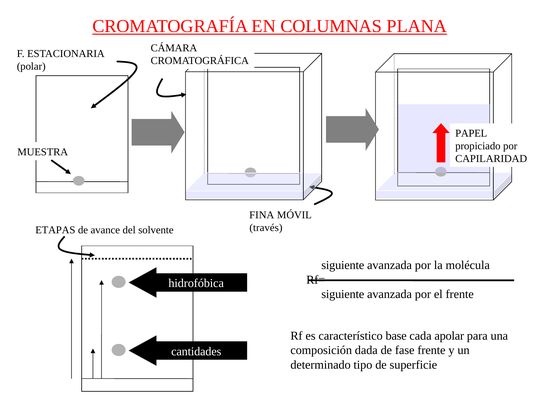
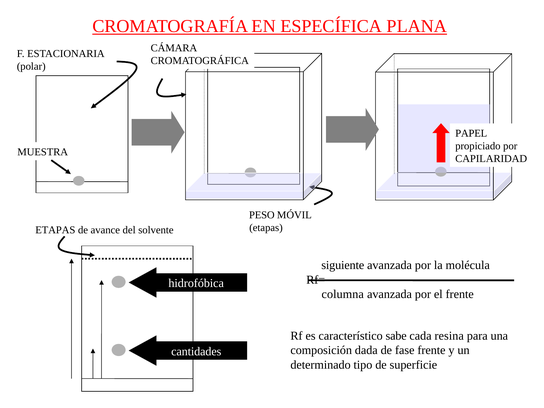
COLUMNAS: COLUMNAS -> ESPECÍFICA (331, 26)
FINA: FINA -> PESO (262, 215)
través: través -> etapas (266, 228)
siguiente: siguiente -> columna (343, 294)
base: base -> sabe (396, 336)
apolar: apolar -> resina (449, 336)
